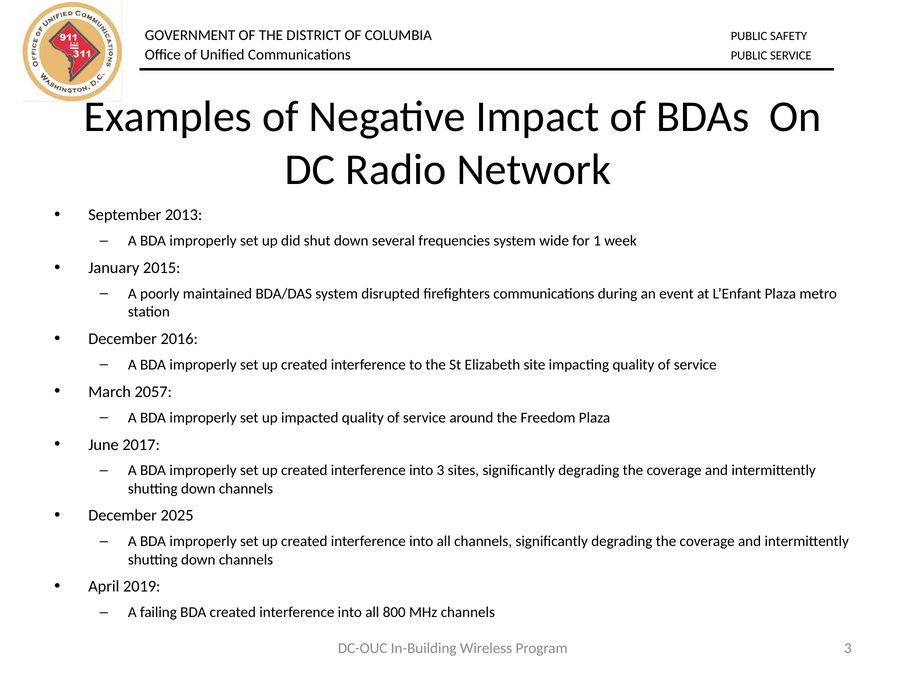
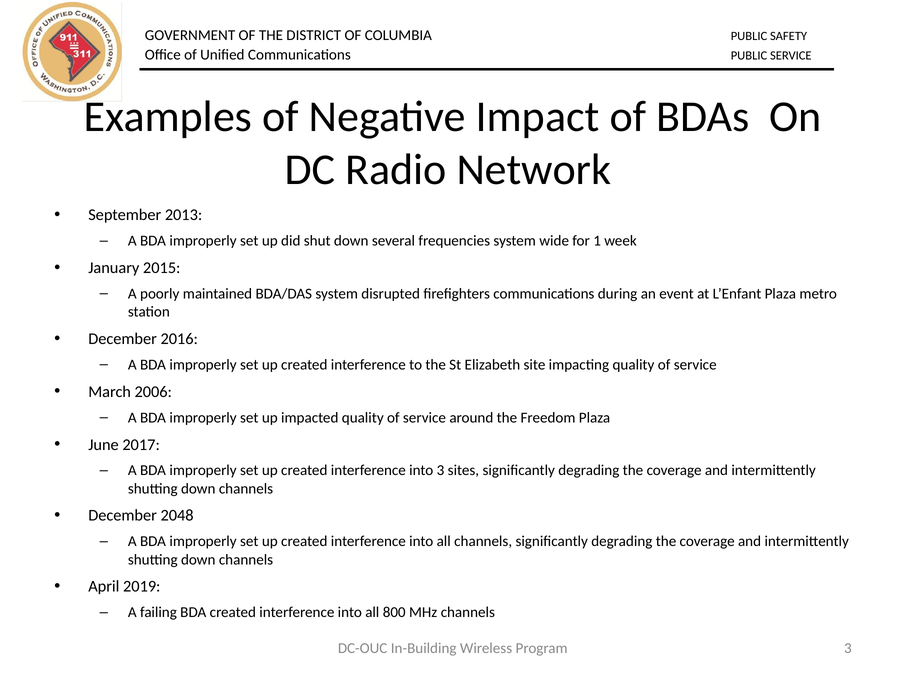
2057: 2057 -> 2006 (153, 392)
2025: 2025 -> 2048 (177, 516)
